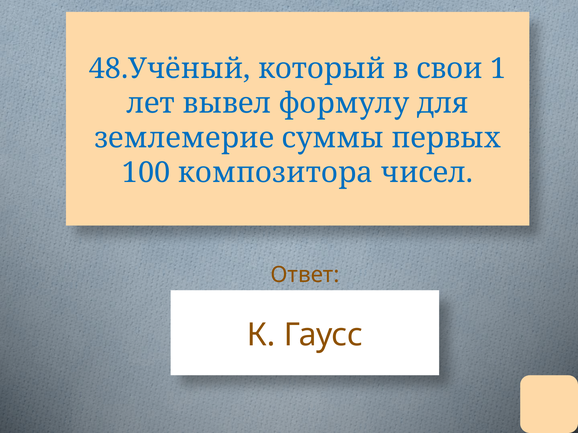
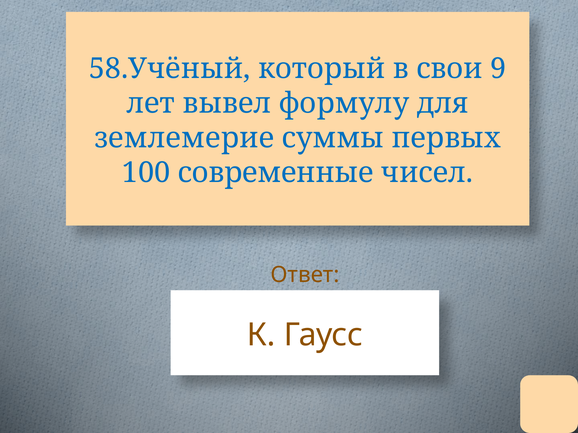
48.Учёный: 48.Учёный -> 58.Учёный (170, 69)
1: 1 -> 9 (498, 69)
композитора: композитора -> современные (276, 173)
